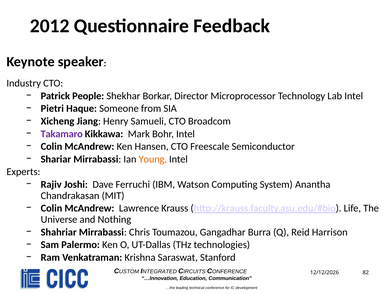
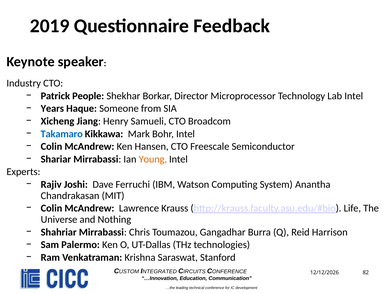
2012: 2012 -> 2019 (50, 26)
Pietri: Pietri -> Years (52, 108)
Takamaro colour: purple -> blue (62, 134)
